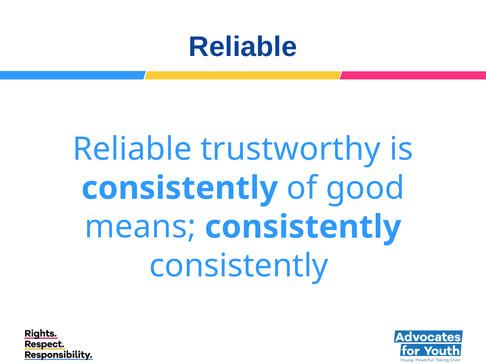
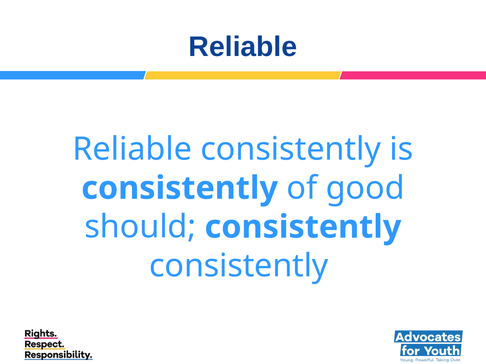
Reliable trustworthy: trustworthy -> consistently (291, 150)
means: means -> should (140, 227)
